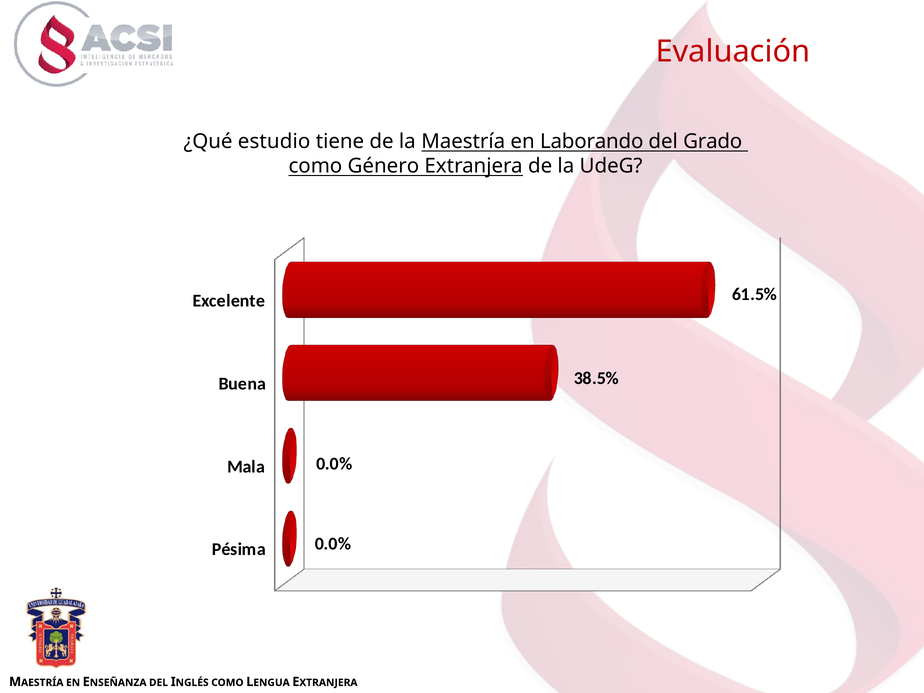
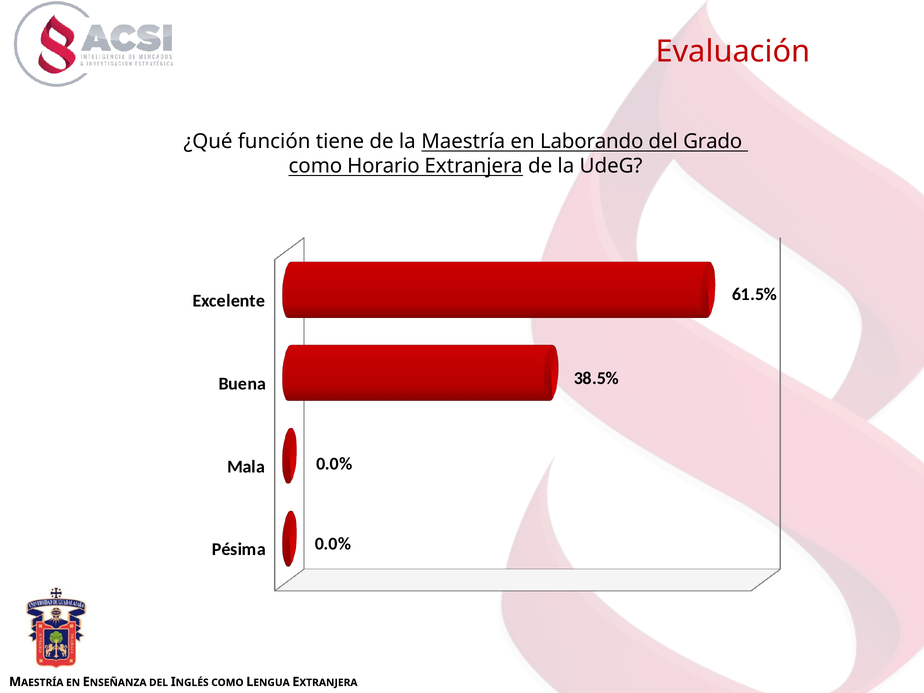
estudio: estudio -> función (274, 142)
Género: Género -> Horario (383, 166)
